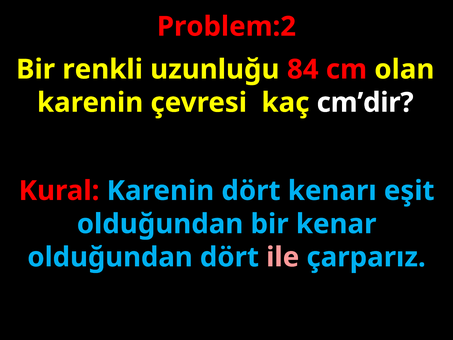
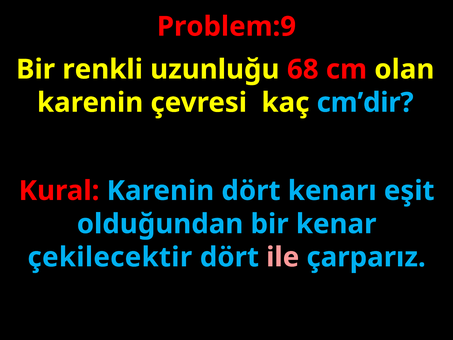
Problem:2: Problem:2 -> Problem:9 (226, 27)
84: 84 -> 68 (303, 69)
cm’dir colour: white -> light blue (365, 103)
olduğundan: olduğundan -> çekilecektir (110, 257)
